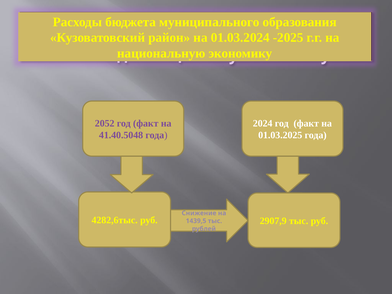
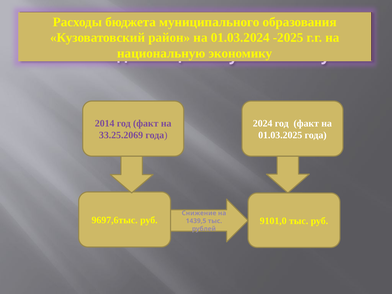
2052: 2052 -> 2014 (105, 123)
41.40.5048: 41.40.5048 -> 33.25.2069 (121, 135)
4282,6тыс: 4282,6тыс -> 9697,6тыс (115, 220)
2907,9: 2907,9 -> 9101,0 (273, 221)
